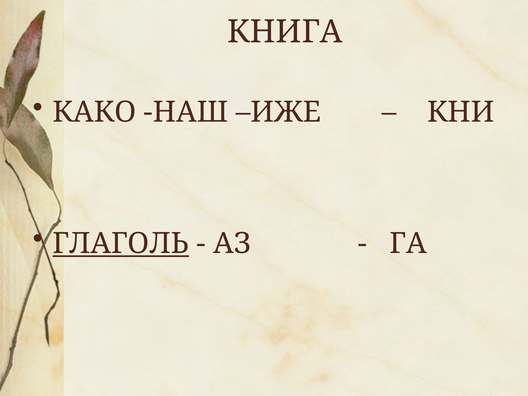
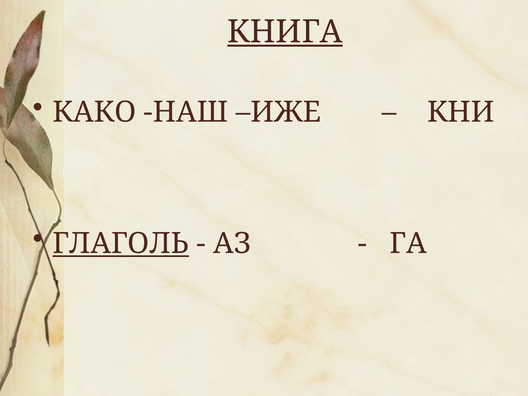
КНИГА underline: none -> present (285, 32)
